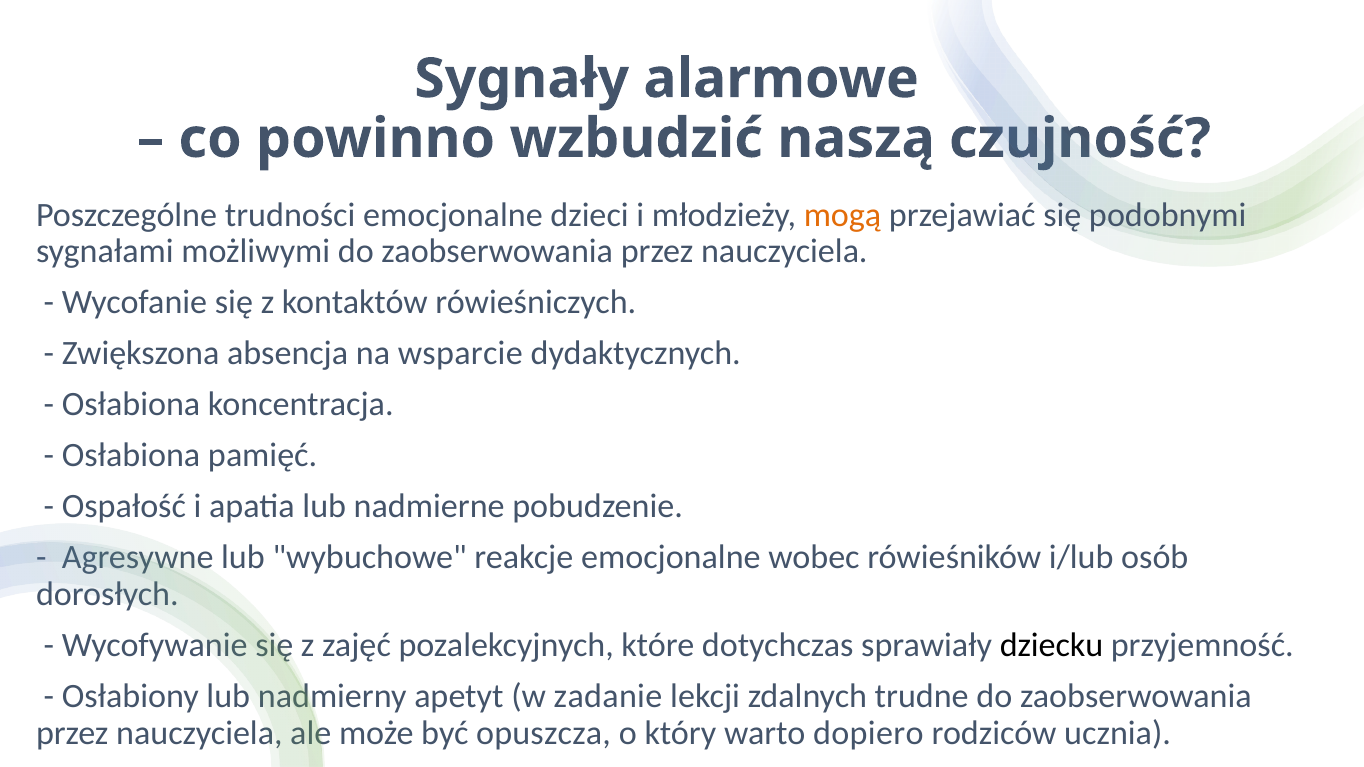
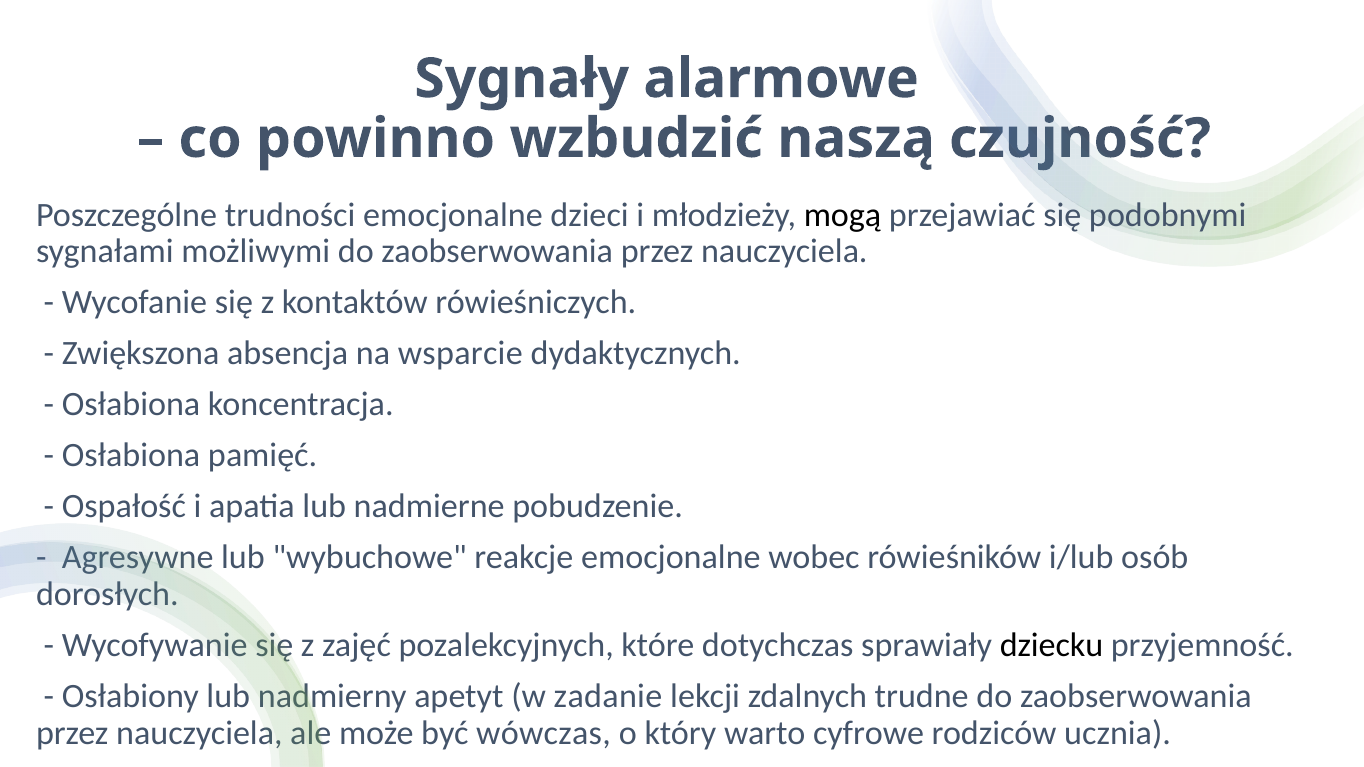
mogą colour: orange -> black (843, 215)
opuszcza: opuszcza -> wówczas (543, 734)
dopiero: dopiero -> cyfrowe (869, 734)
